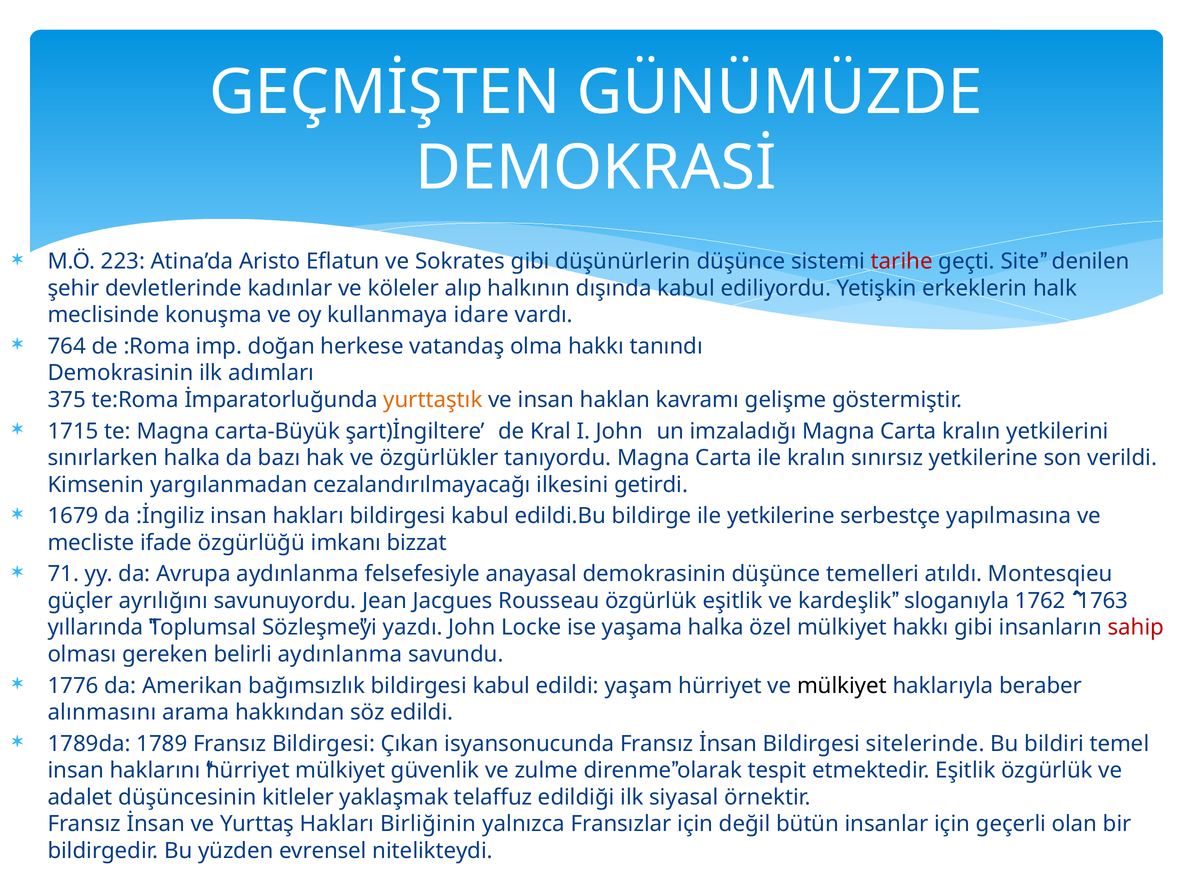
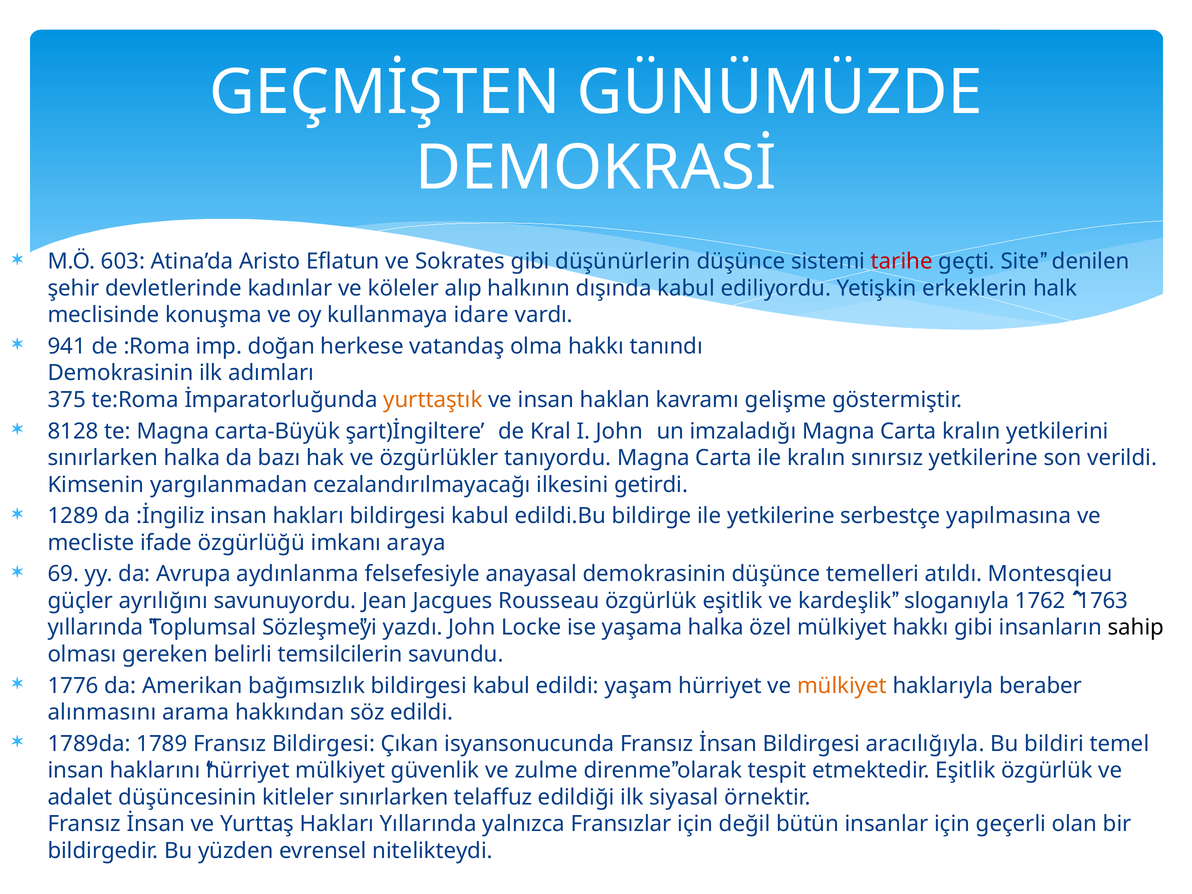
223: 223 -> 603 (123, 261)
764: 764 -> 941 (67, 346)
1715: 1715 -> 8128 (73, 431)
1679: 1679 -> 1289 (73, 516)
bizzat: bizzat -> araya (416, 543)
71: 71 -> 69 (63, 574)
sahip colour: red -> black (1136, 628)
belirli aydınlanma: aydınlanma -> temsilcilerin (340, 654)
mülkiyet colour: black -> orange (842, 686)
sitelerinde: sitelerinde -> aracılığıyla (925, 744)
kitleler yaklaşmak: yaklaşmak -> sınırlarken (394, 797)
Hakları Birliğinin: Birliğinin -> Yıllarında (428, 824)
